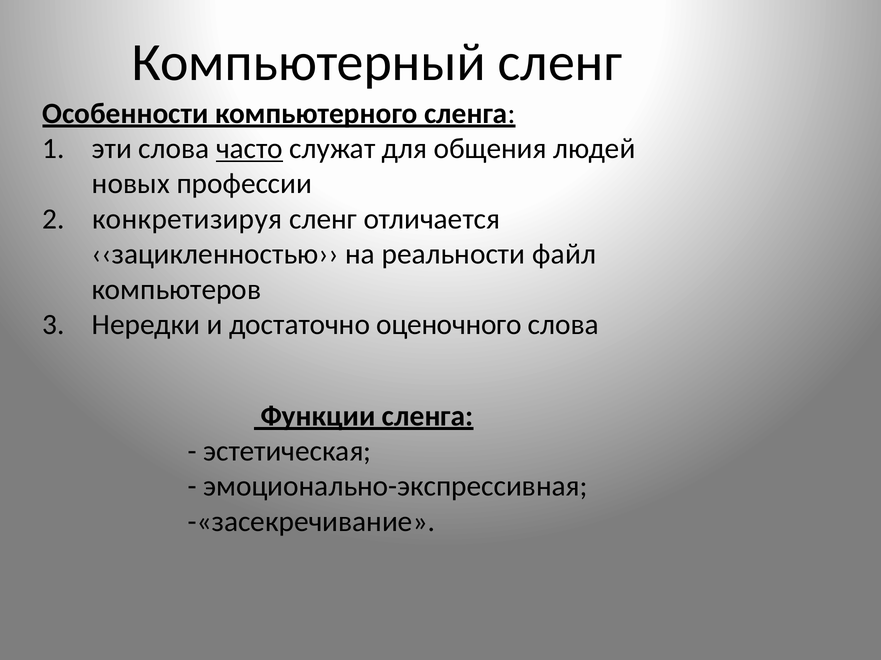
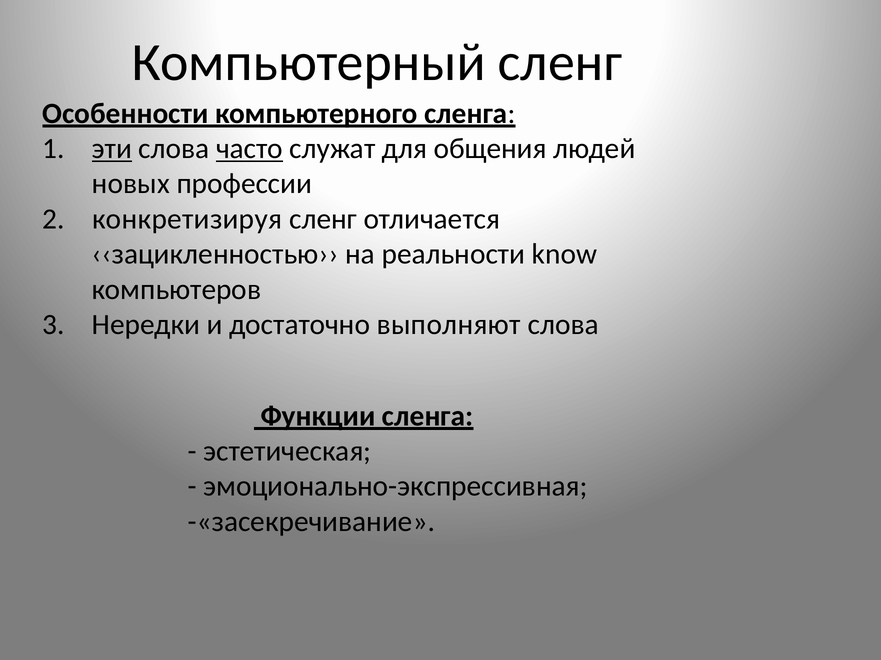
эти underline: none -> present (112, 149)
файл: файл -> know (564, 254)
оценочного: оценочного -> выполняют (449, 325)
